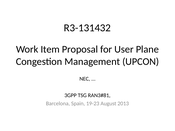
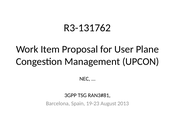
R3-131432: R3-131432 -> R3-131762 (87, 28)
